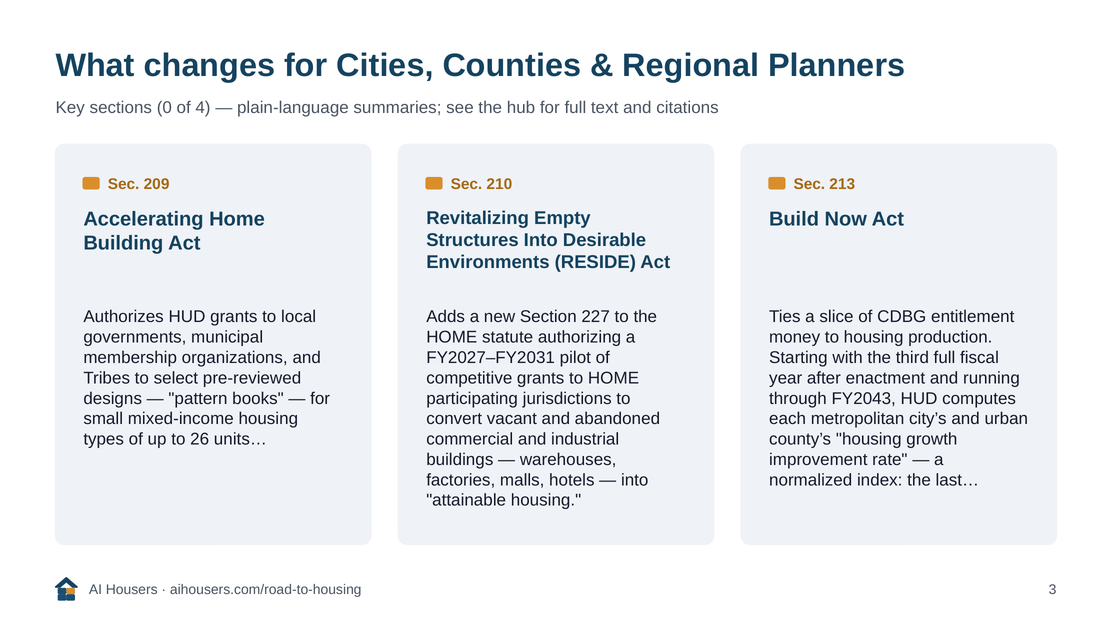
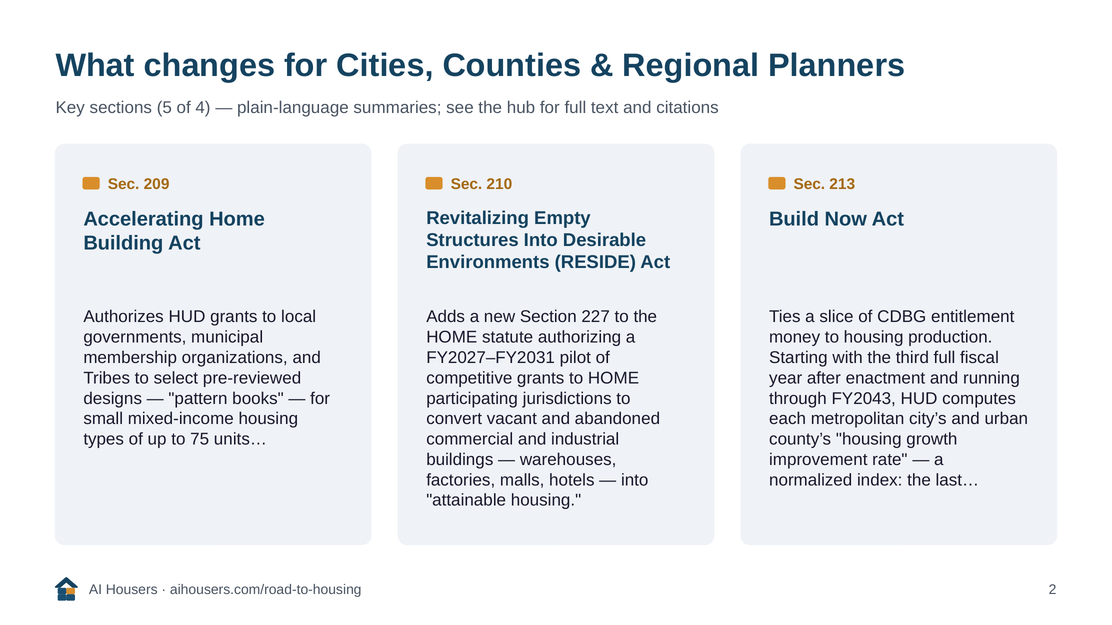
0: 0 -> 5 (164, 108)
26: 26 -> 75 (200, 440)
3: 3 -> 2 (1053, 590)
